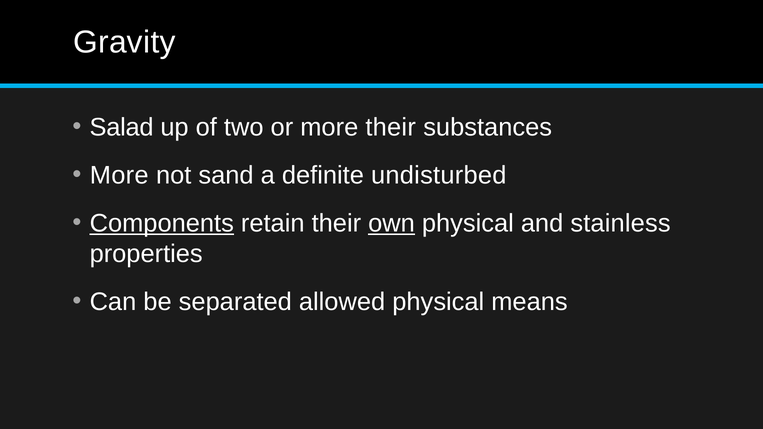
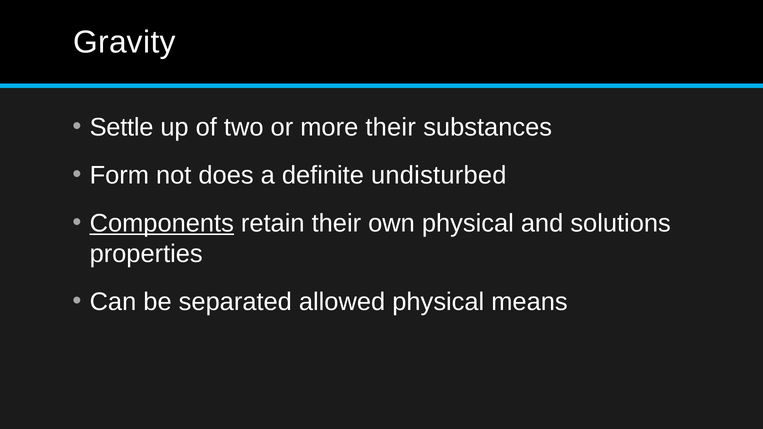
Salad: Salad -> Settle (122, 127)
More: More -> Form (119, 175)
sand: sand -> does (226, 175)
own underline: present -> none (392, 223)
stainless: stainless -> solutions (621, 223)
